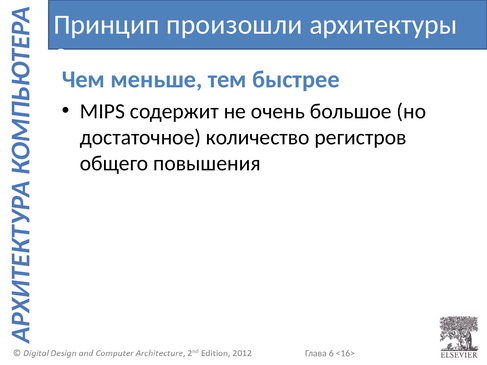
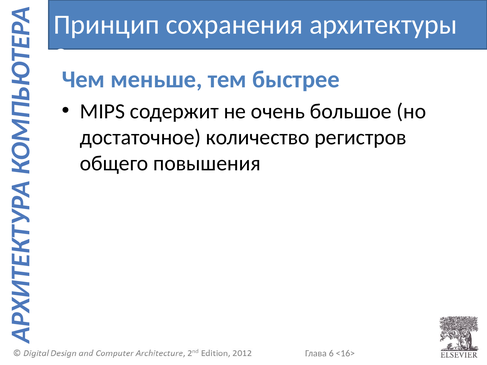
произошли: произошли -> сохранения (234, 25)
